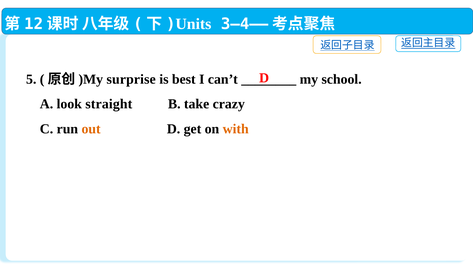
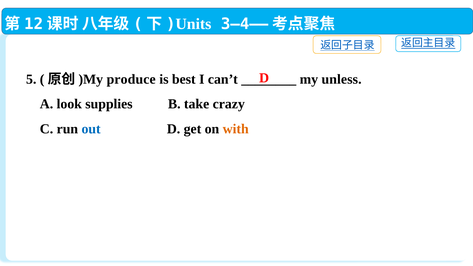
surprise: surprise -> produce (131, 79)
school: school -> unless (342, 79)
straight: straight -> supplies (109, 104)
out colour: orange -> blue (91, 129)
